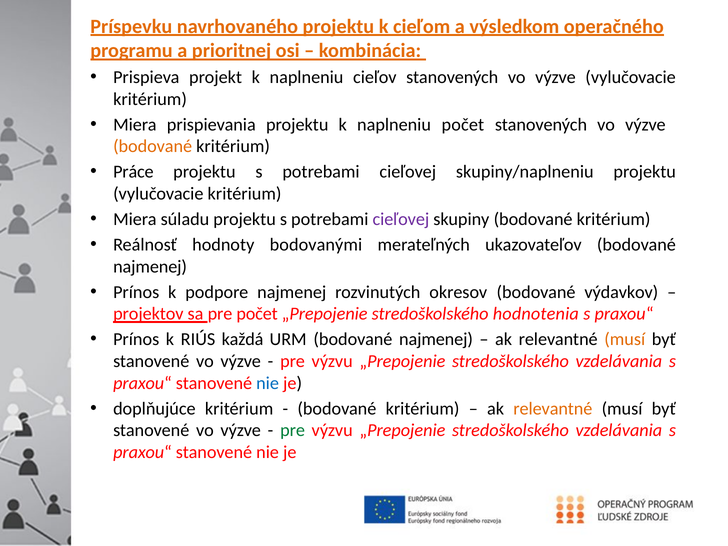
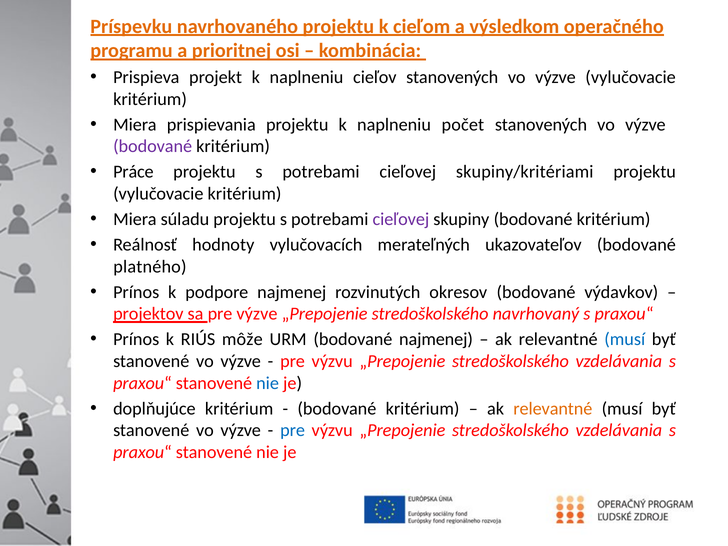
bodované colour: orange -> purple (153, 146)
skupiny/naplneniu: skupiny/naplneniu -> skupiny/kritériami (525, 172)
bodovanými: bodovanými -> vylučovacích (316, 245)
najmenej: najmenej -> platného (150, 267)
pre počet: počet -> výzve (257, 314)
hodnotenia: hodnotenia -> navrhovaný (536, 314)
každá: každá -> môže (242, 339)
musí colour: orange -> blue (625, 339)
pre colour: green -> blue (293, 430)
